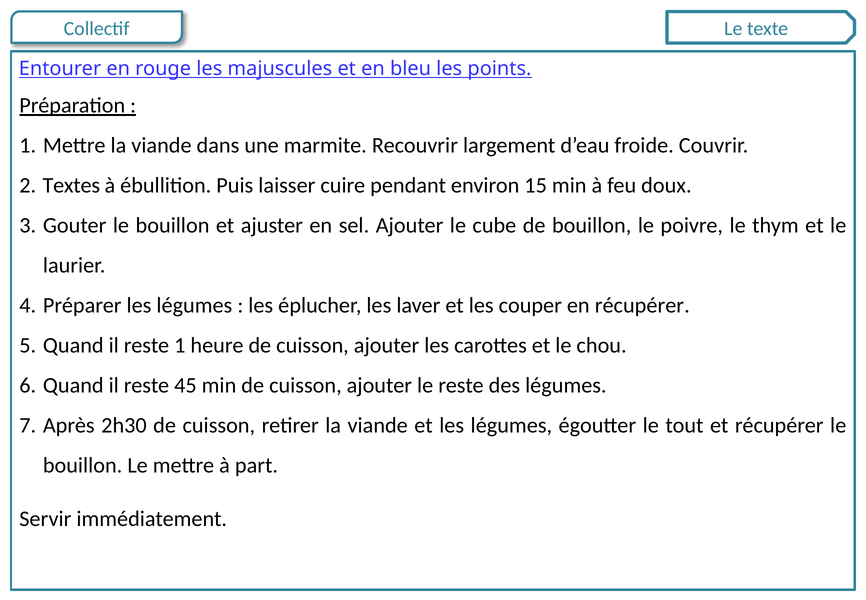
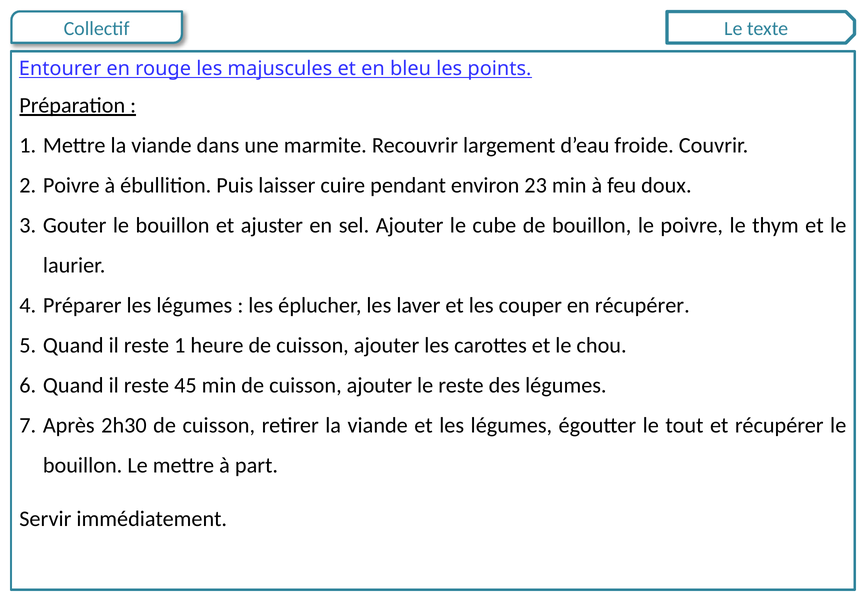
Textes: Textes -> Poivre (71, 185)
15: 15 -> 23 (536, 185)
